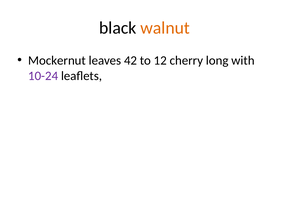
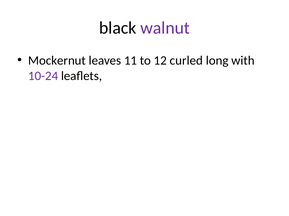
walnut colour: orange -> purple (165, 28)
42: 42 -> 11 (131, 61)
cherry: cherry -> curled (186, 61)
